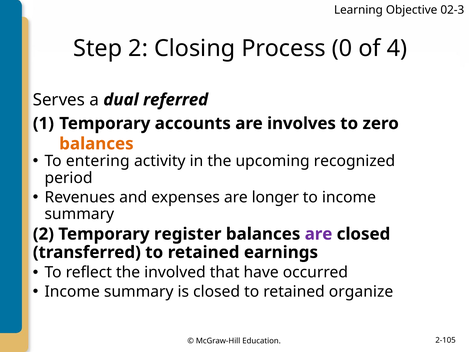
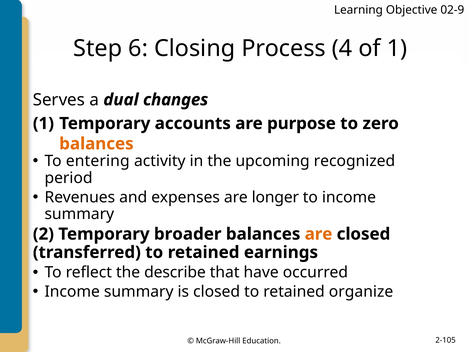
02-3: 02-3 -> 02-9 (452, 10)
Step 2: 2 -> 6 (138, 49)
0: 0 -> 4 (342, 49)
of 4: 4 -> 1 (397, 49)
referred: referred -> changes (176, 100)
involves: involves -> purpose (301, 123)
register: register -> broader (188, 234)
are colour: purple -> orange (319, 234)
involved: involved -> describe (175, 272)
